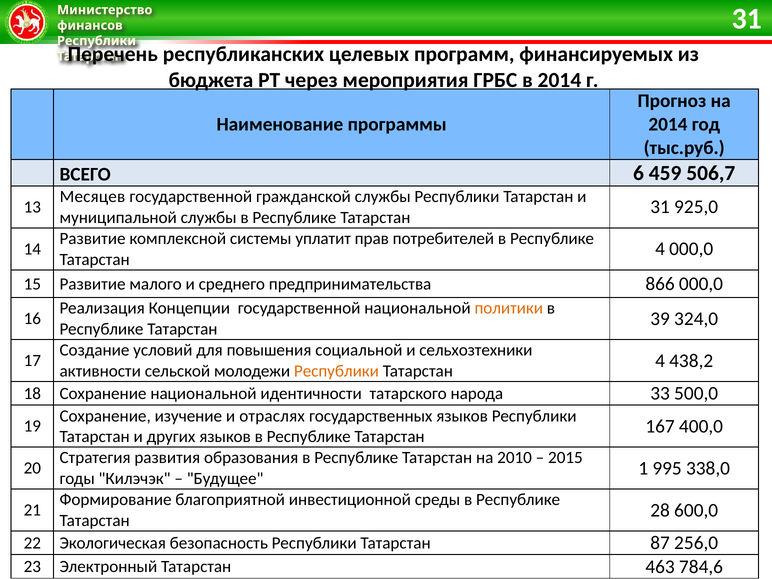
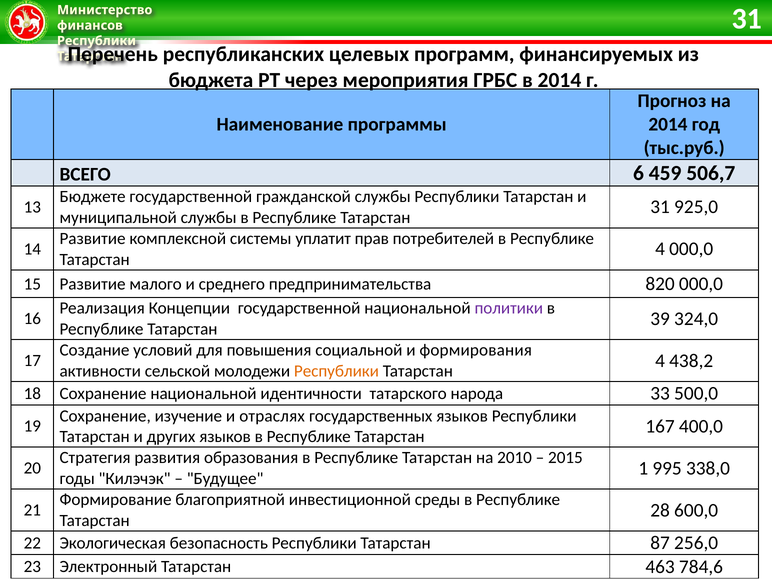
Месяцев: Месяцев -> Бюджете (93, 197)
866: 866 -> 820 (660, 284)
политики colour: orange -> purple (509, 308)
сельхозтехники: сельхозтехники -> формирования (476, 350)
